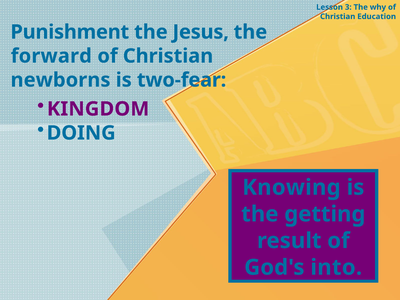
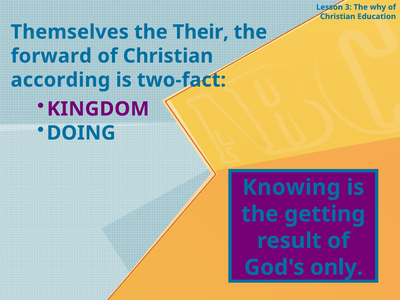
Punishment: Punishment -> Themselves (70, 32)
Jesus: Jesus -> Their (201, 32)
newborns: newborns -> according (60, 80)
two-fear: two-fear -> two-fact (182, 80)
into: into -> only (336, 267)
